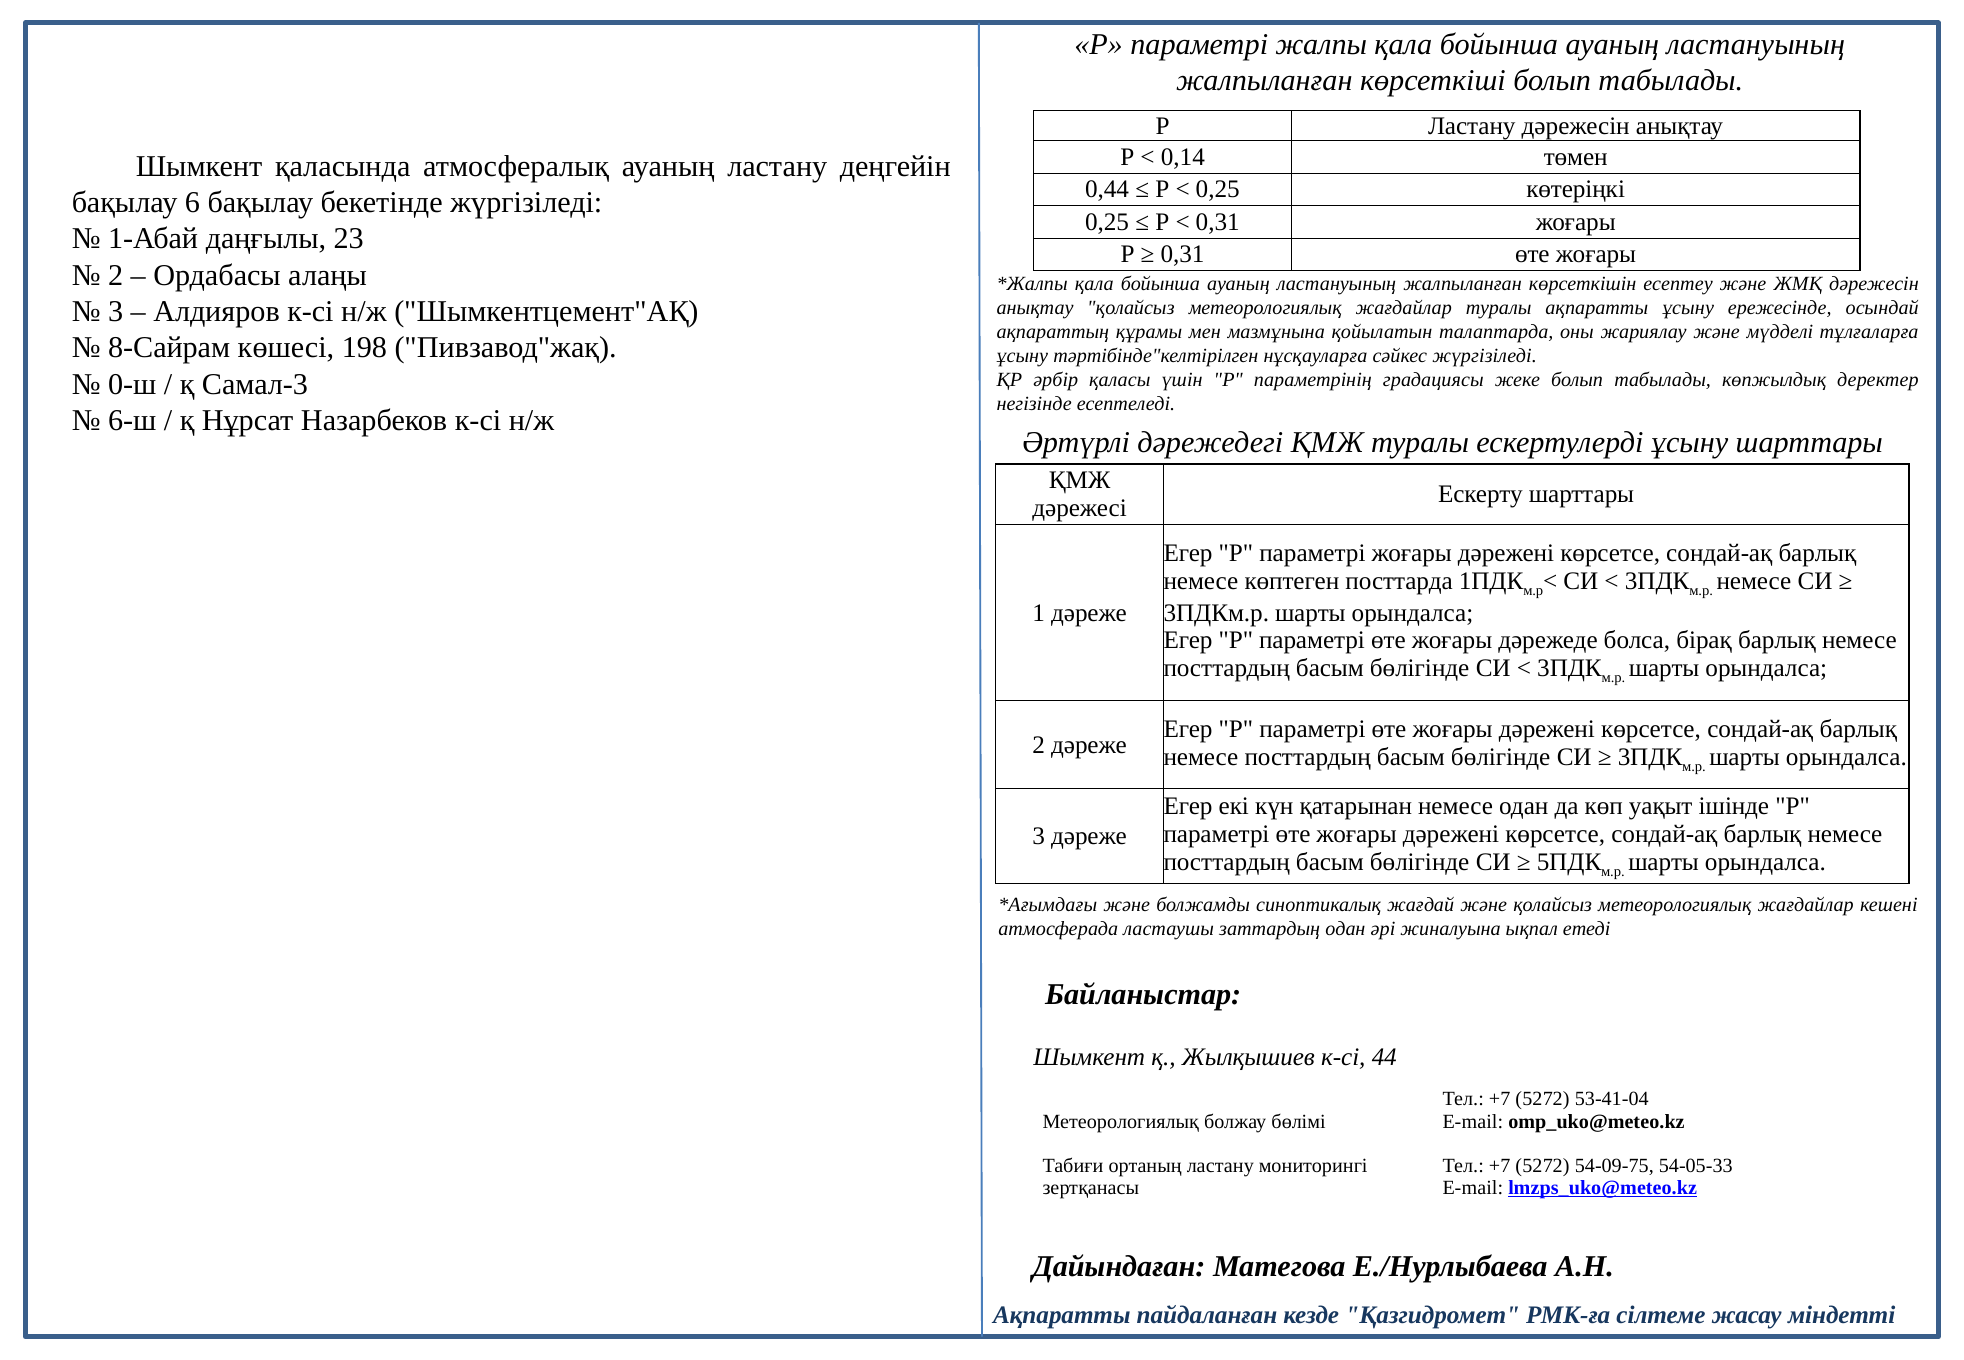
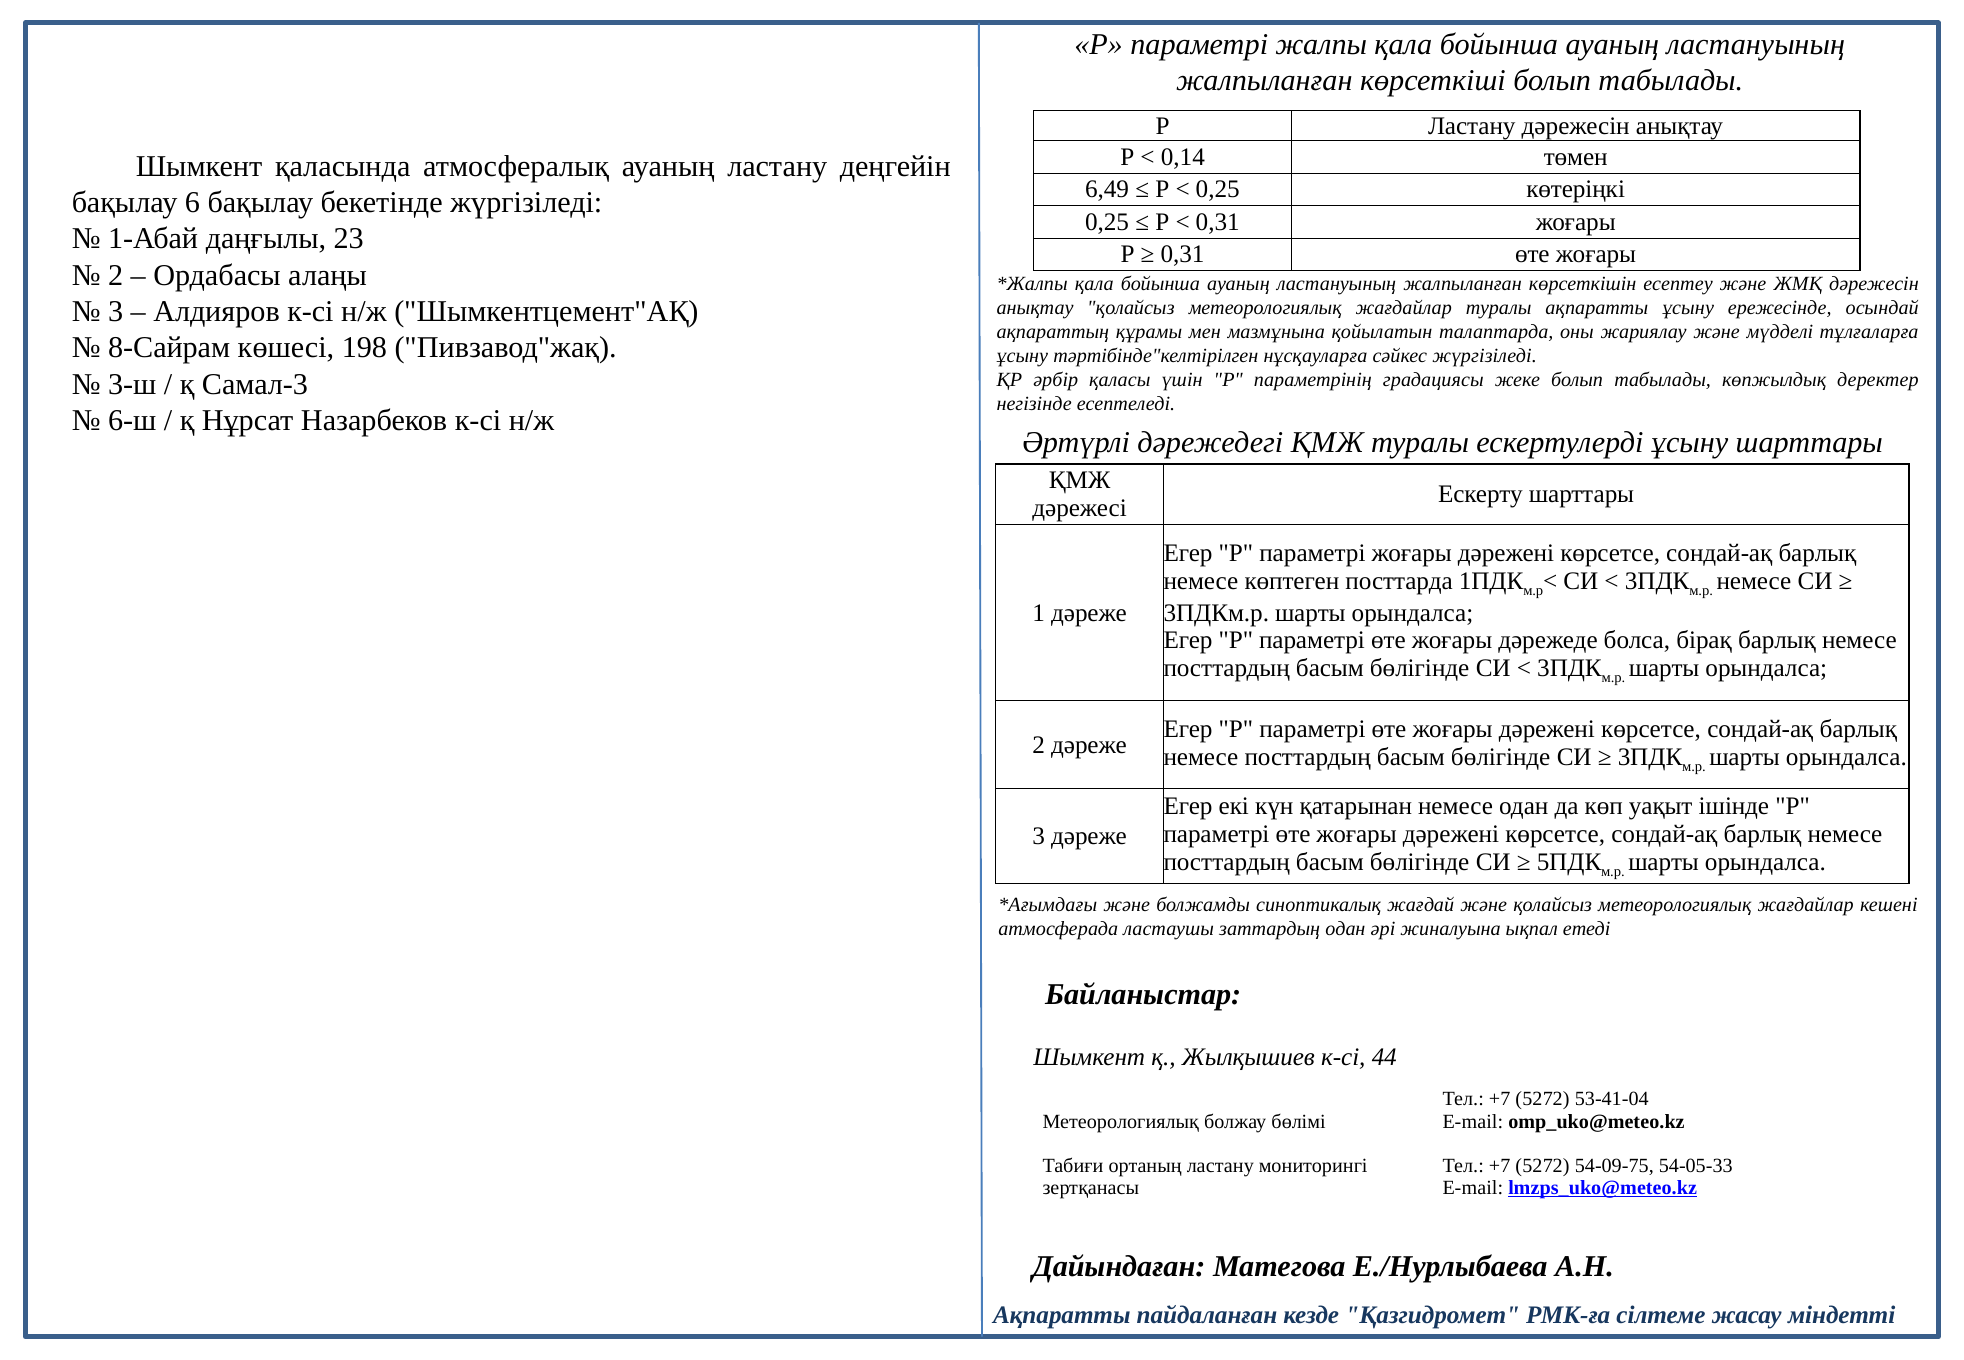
0,44: 0,44 -> 6,49 (1107, 189)
0-ш: 0-ш -> 3-ш (132, 384)
